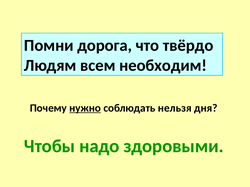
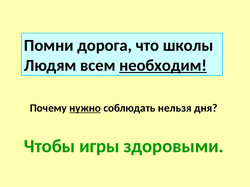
твёрдо: твёрдо -> школы (188, 46)
необходим underline: none -> present (163, 66)
надо: надо -> игры (99, 147)
